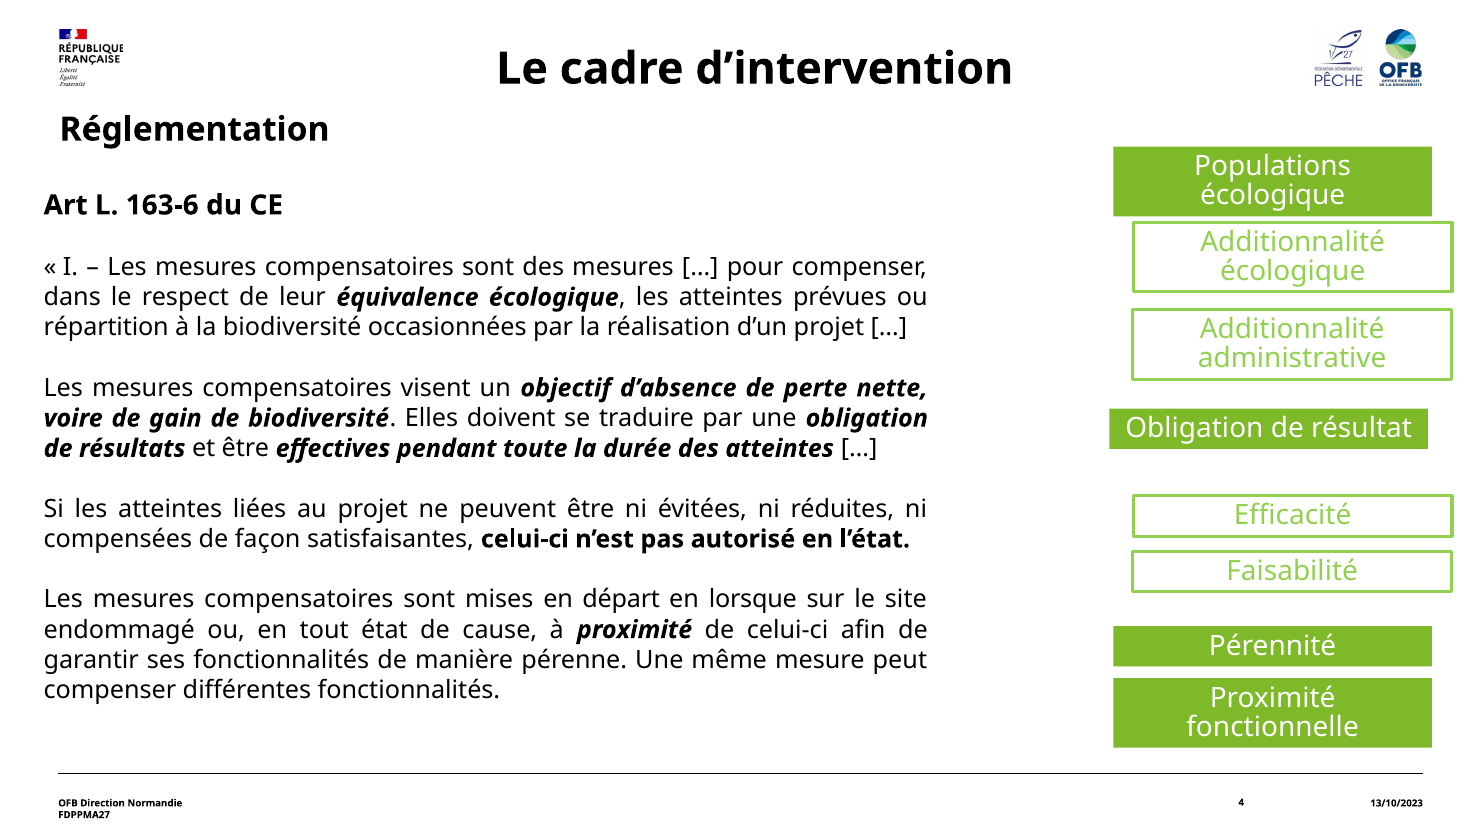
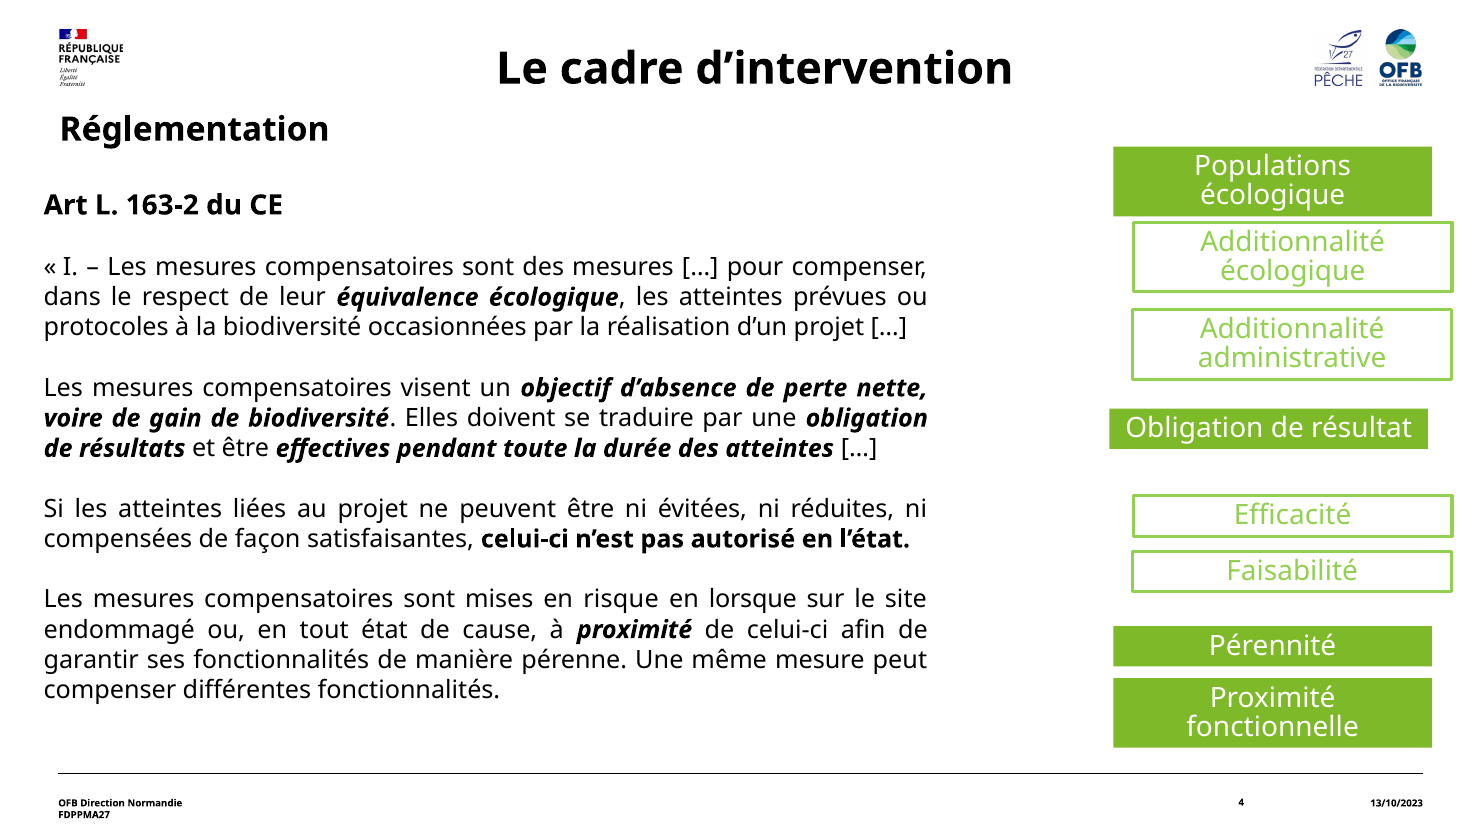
163-6: 163-6 -> 163-2 (162, 205)
répartition: répartition -> protocoles (106, 328)
départ: départ -> risque (621, 600)
